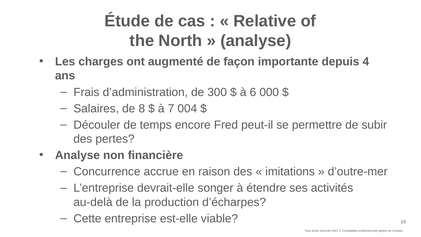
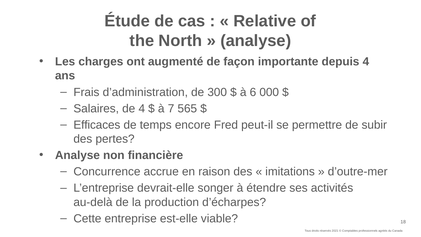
de 8: 8 -> 4 (142, 108)
004: 004 -> 565 (187, 108)
Découler: Découler -> Efficaces (97, 125)
